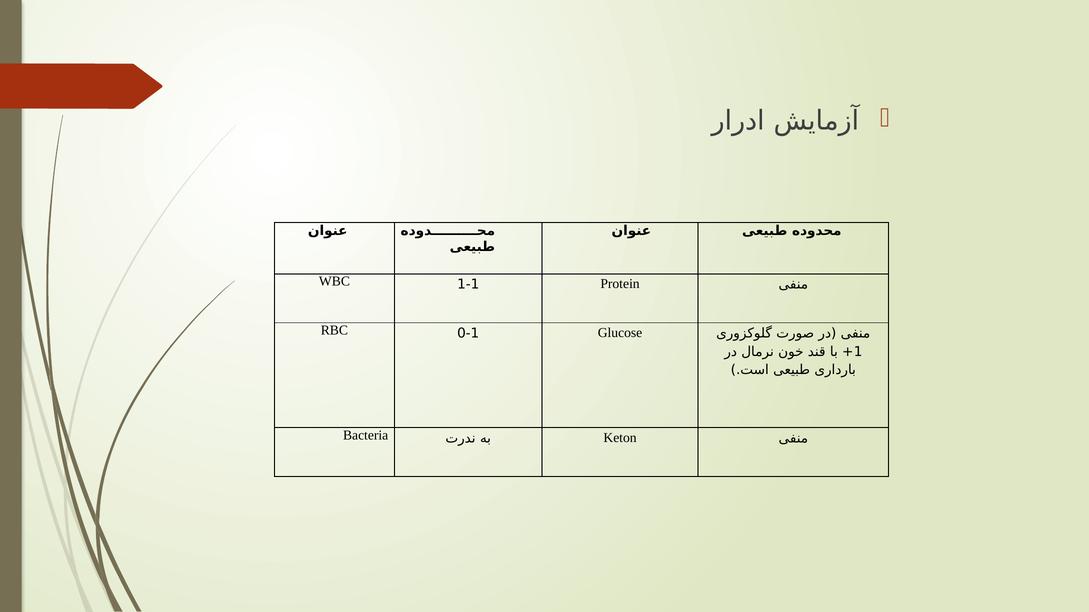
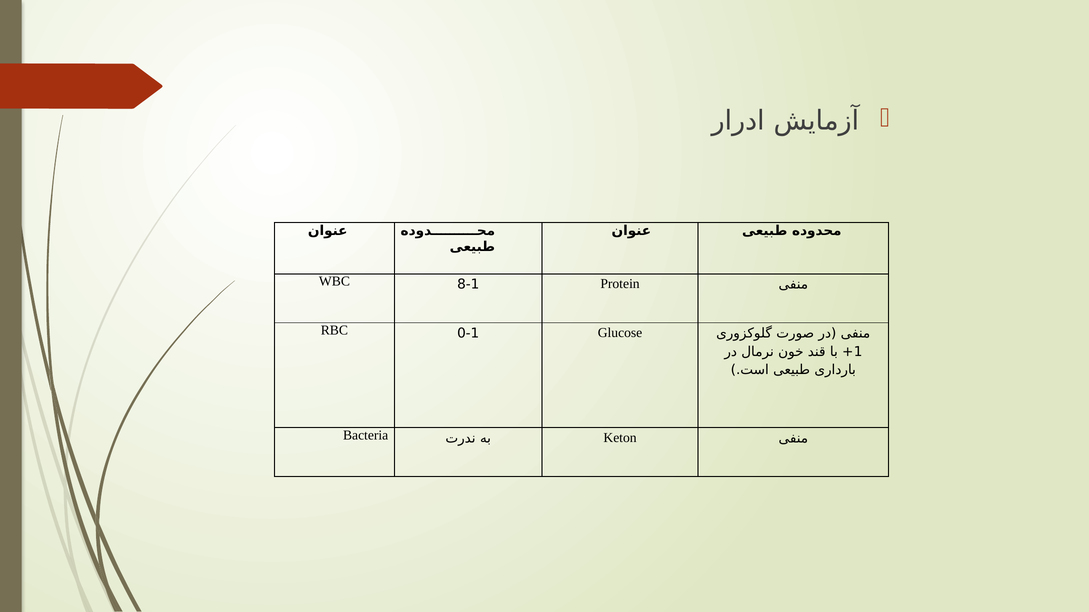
1-1: 1-1 -> 8-1 (468, 285)
